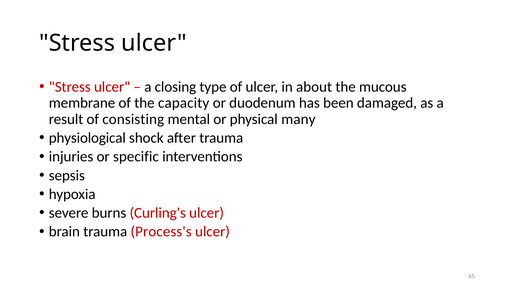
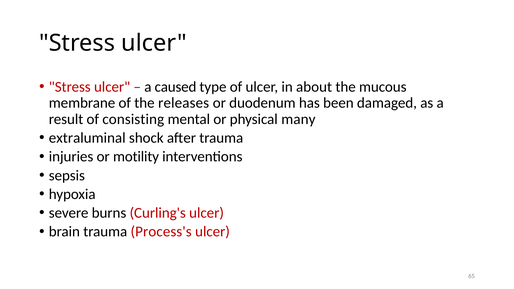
closing: closing -> caused (175, 87)
capacity: capacity -> releases (184, 103)
physiological: physiological -> extraluminal (87, 138)
specific: specific -> motility (136, 157)
